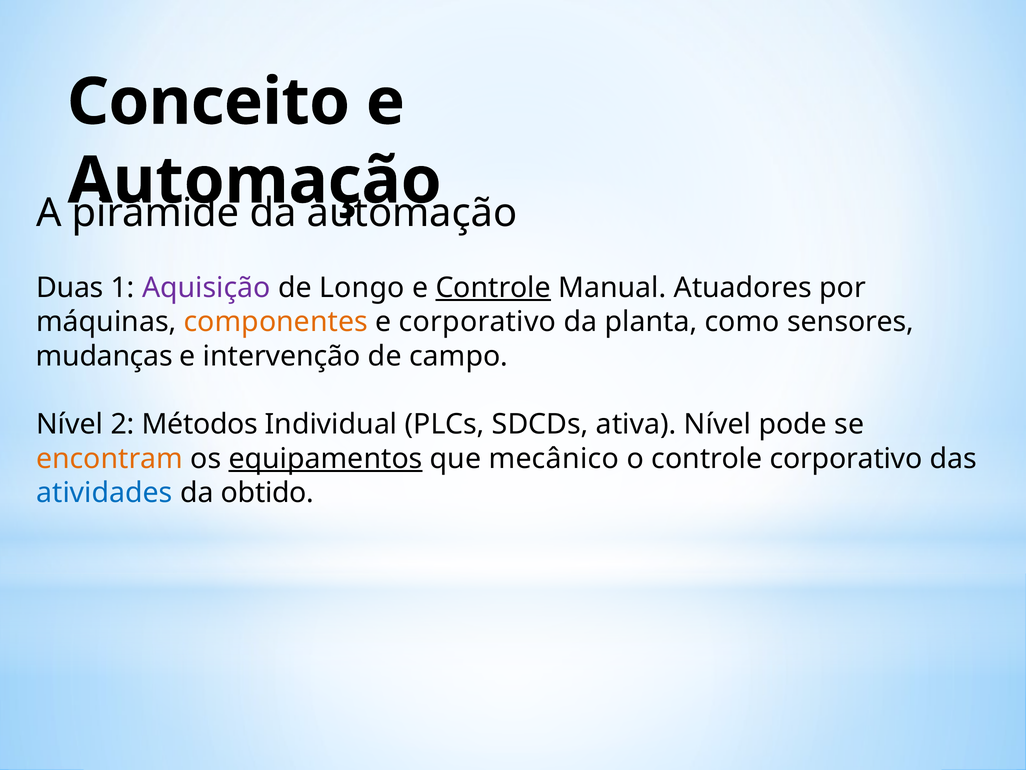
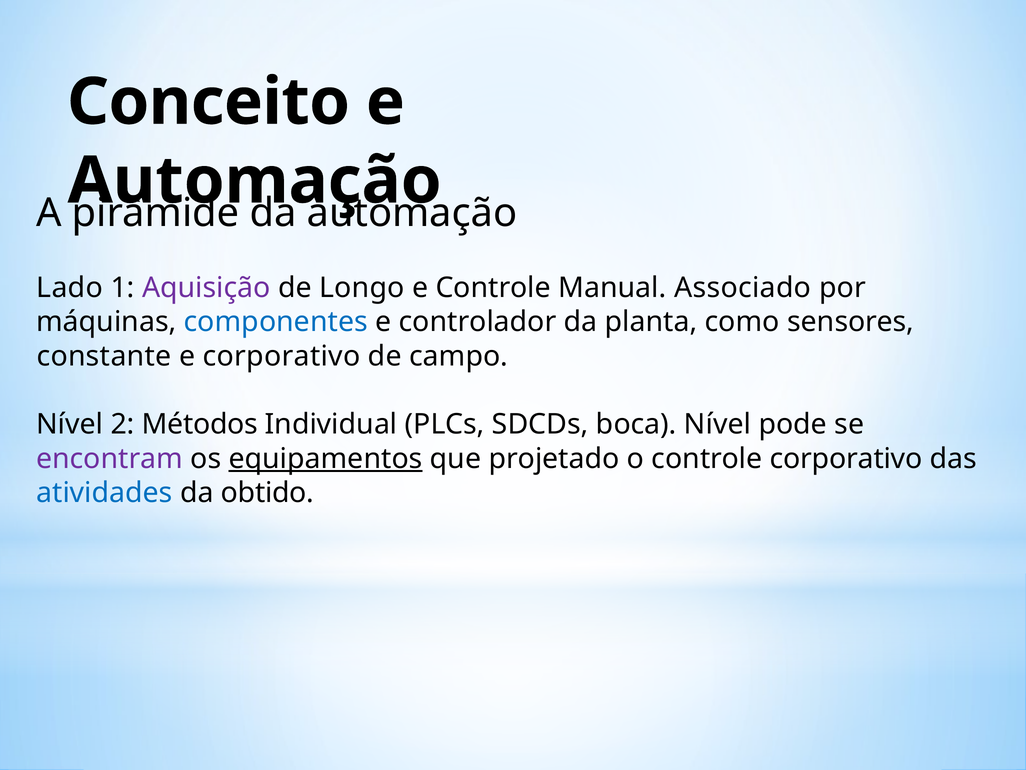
Duas: Duas -> Lado (70, 287)
Controle underline: present -> none (493, 287)
Atuadores: Atuadores -> Associado (743, 287)
componentes colour: orange -> blue (276, 322)
e corporativo: corporativo -> controlador (478, 322)
mudanças: mudanças -> constante (104, 356)
e intervenção: intervenção -> corporativo (282, 356)
ativa: ativa -> boca (636, 424)
encontram colour: orange -> purple (110, 459)
mecânico: mecânico -> projetado (554, 459)
